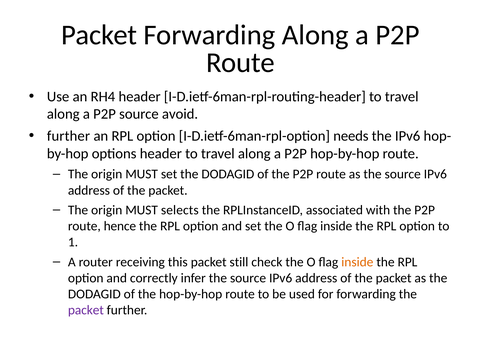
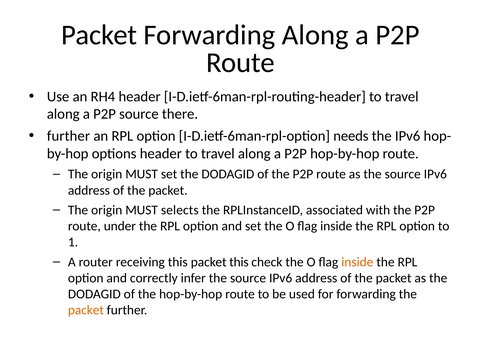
avoid: avoid -> there (180, 114)
hence: hence -> under (120, 226)
packet still: still -> this (239, 262)
packet colour: purple -> orange (86, 310)
